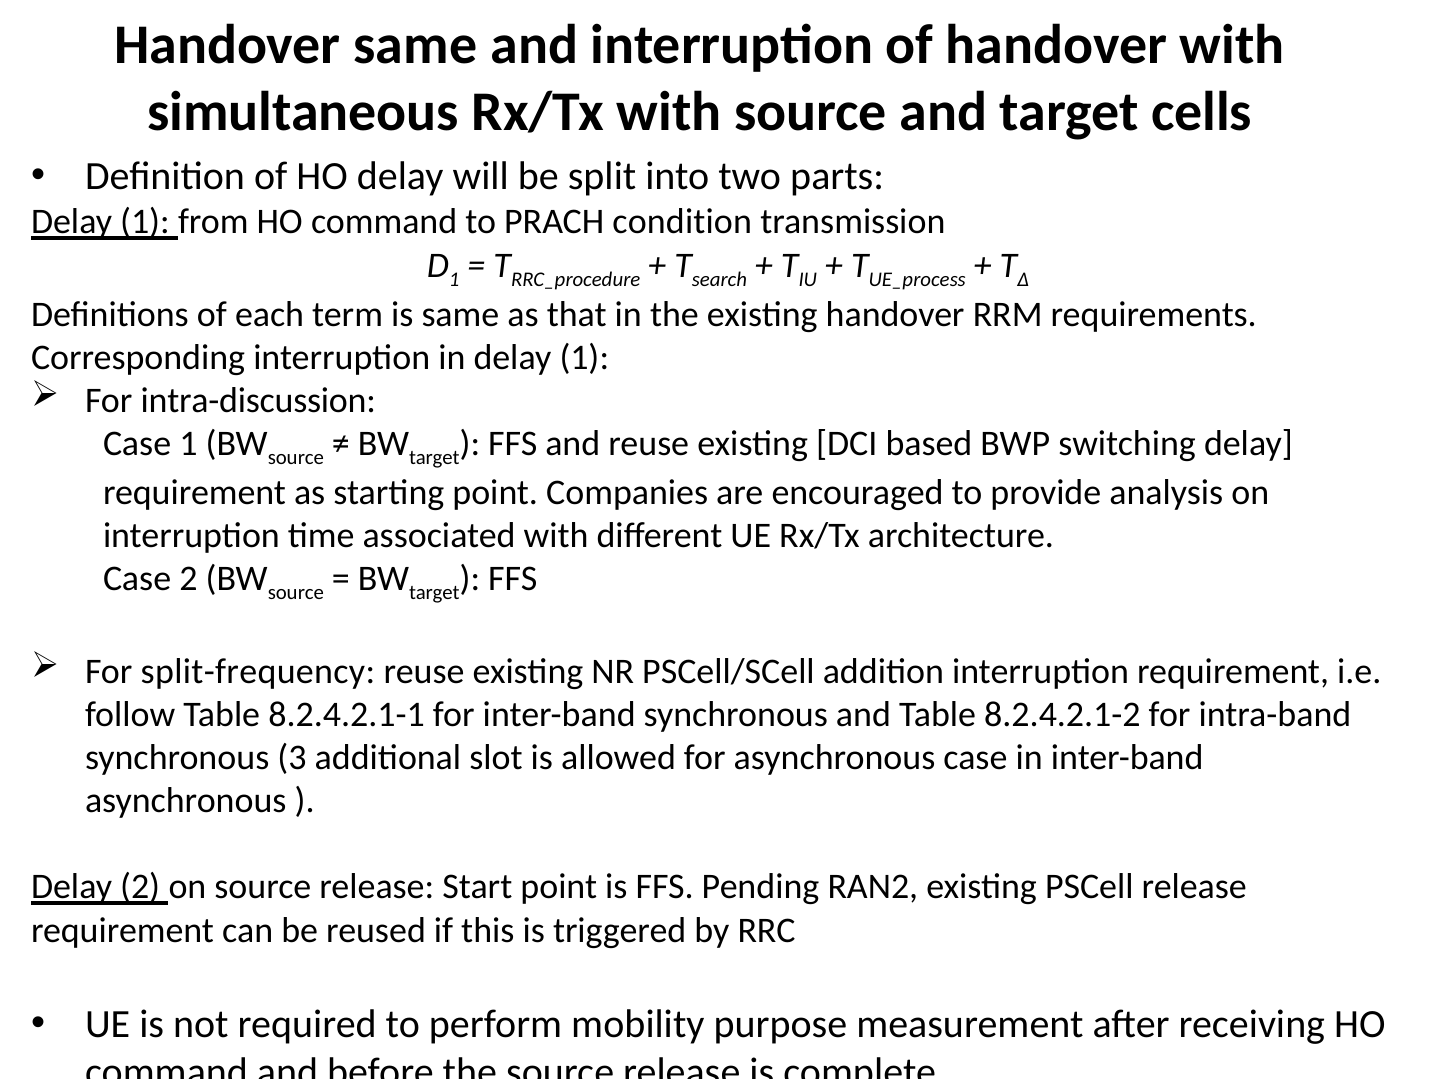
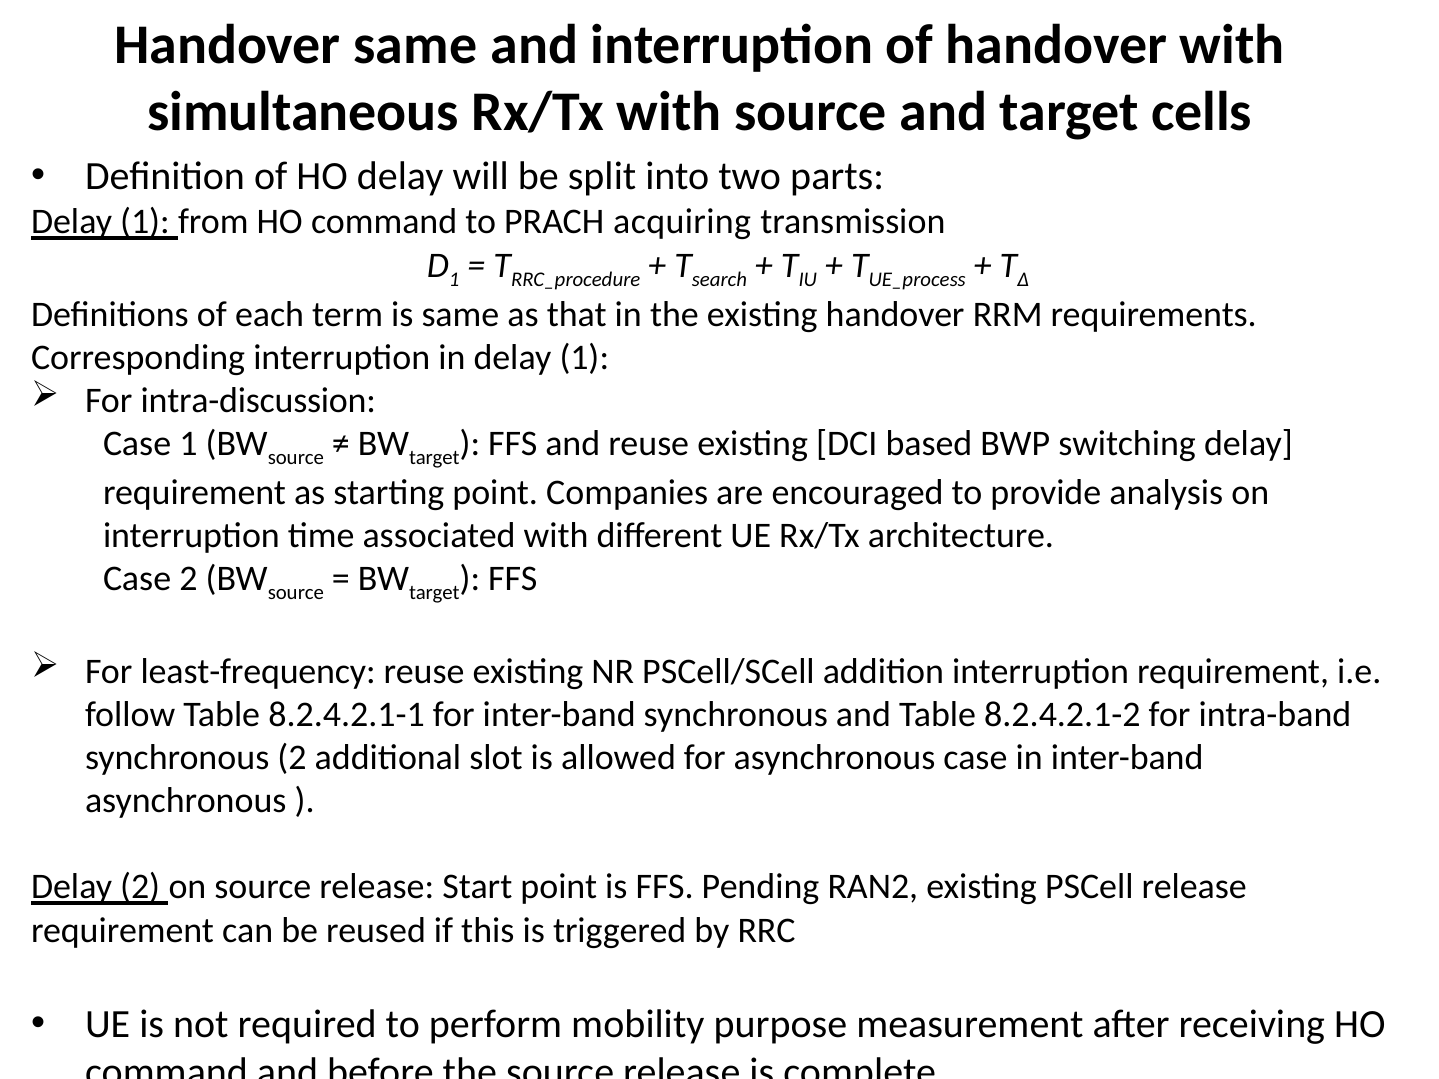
condition: condition -> acquiring (682, 222)
split-frequency: split-frequency -> least-frequency (258, 671)
synchronous 3: 3 -> 2 (292, 758)
